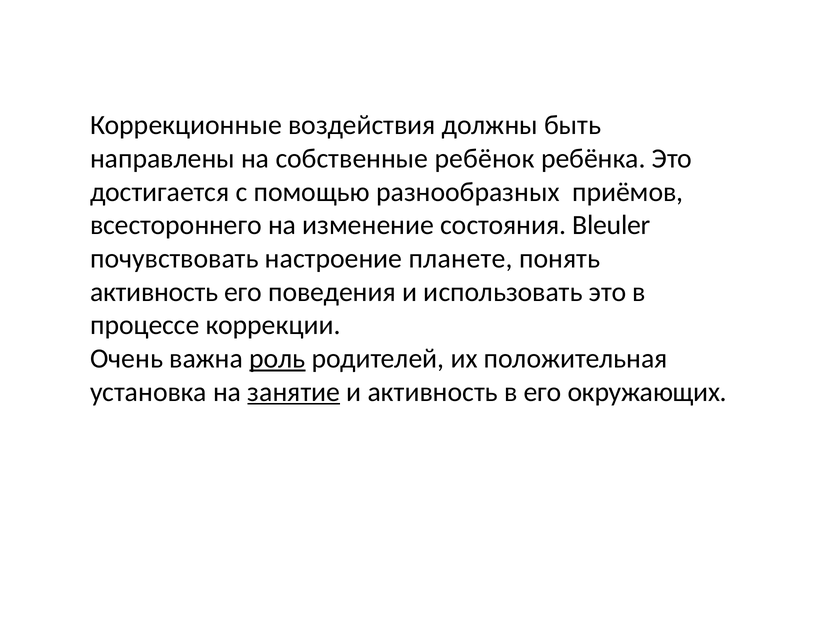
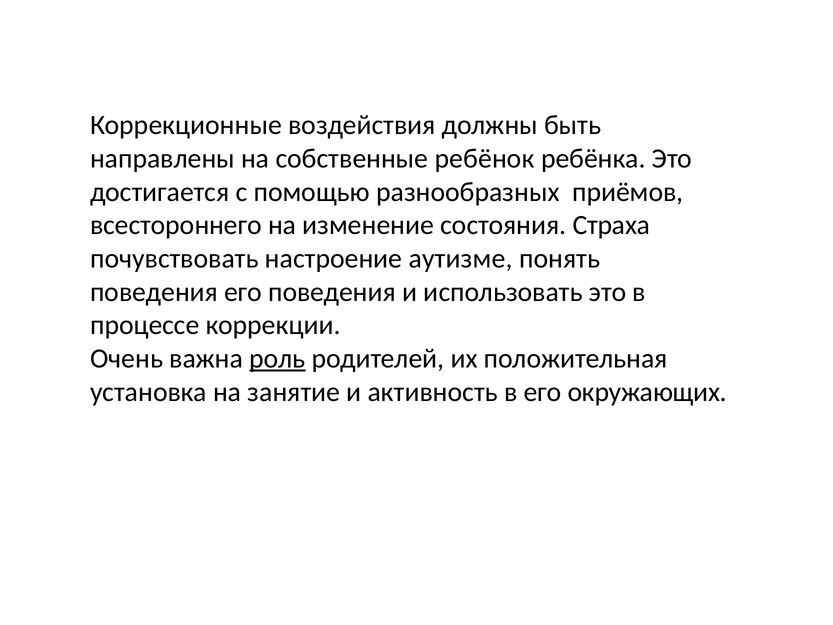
Bleuler: Bleuler -> Страха (611, 225)
планете: планете -> аутизме (461, 258)
активность: активность -> поведения (154, 292)
занятие underline: present -> none (294, 392)
